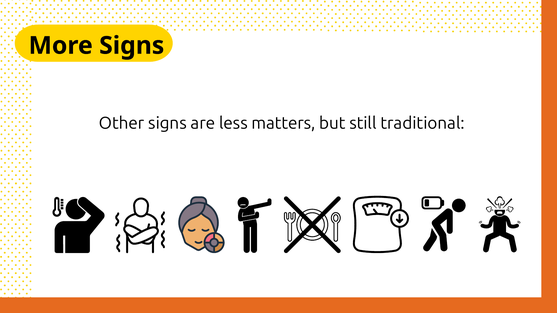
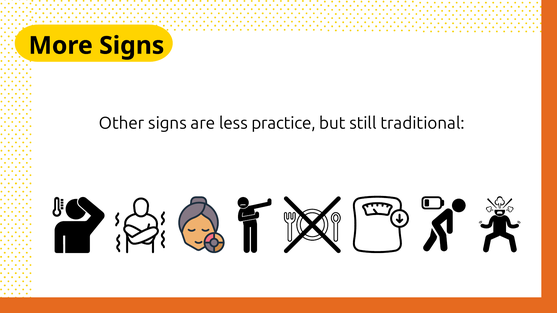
matters: matters -> practice (284, 123)
